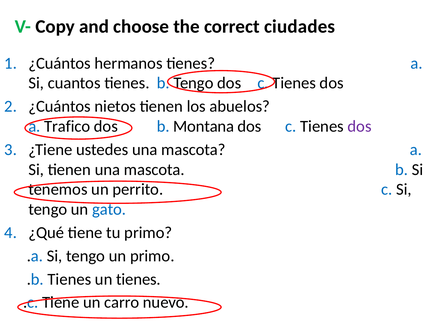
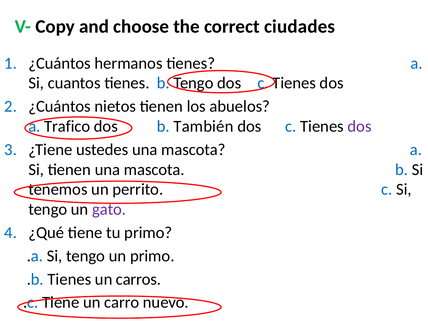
Montana: Montana -> También (203, 126)
gato colour: blue -> purple (109, 209)
un tienes: tienes -> carros (139, 279)
